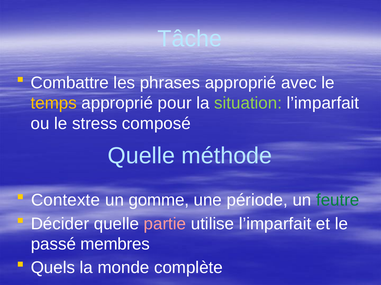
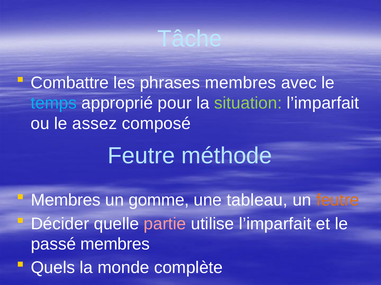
phrases approprié: approprié -> membres (240, 83)
temps colour: yellow -> light blue (54, 103)
stress: stress -> assez (95, 124)
Quelle: Quelle -> Feutre (141, 156)
Contexte: Contexte -> Membres (66, 201)
période: période -> tableau (257, 201)
feutre colour: green -> orange (338, 201)
